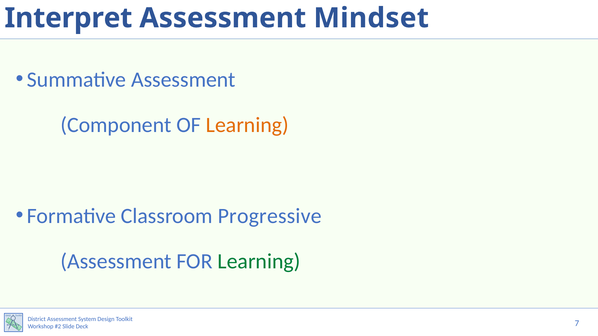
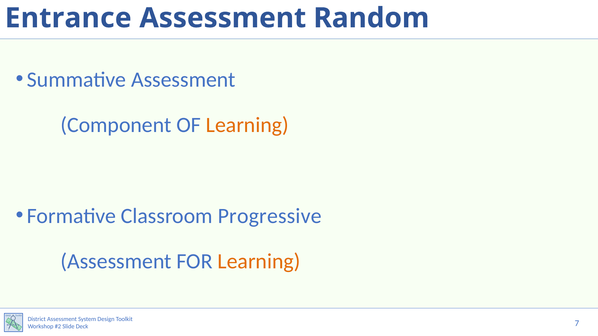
Interpret: Interpret -> Entrance (68, 18)
Mindset: Mindset -> Random (371, 18)
Learning colour: green -> orange (259, 262)
